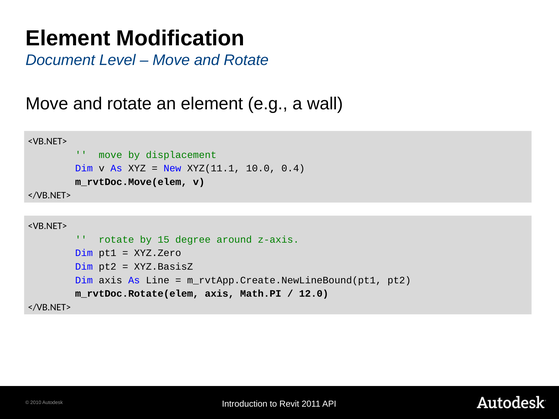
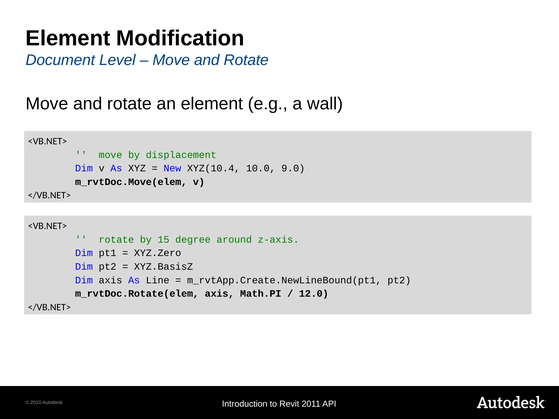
XYZ(11.1: XYZ(11.1 -> XYZ(10.4 (214, 168)
0.4: 0.4 -> 9.0 (293, 168)
